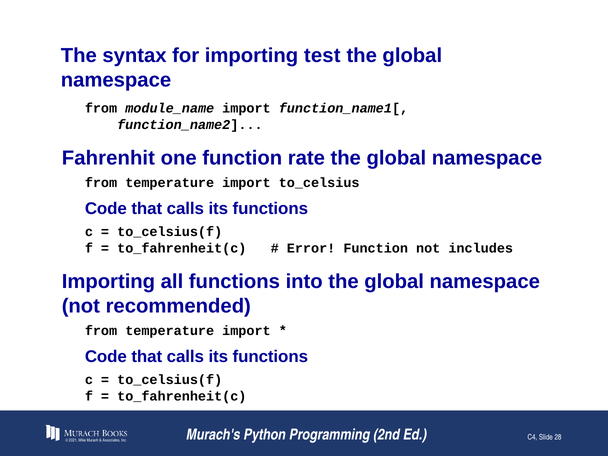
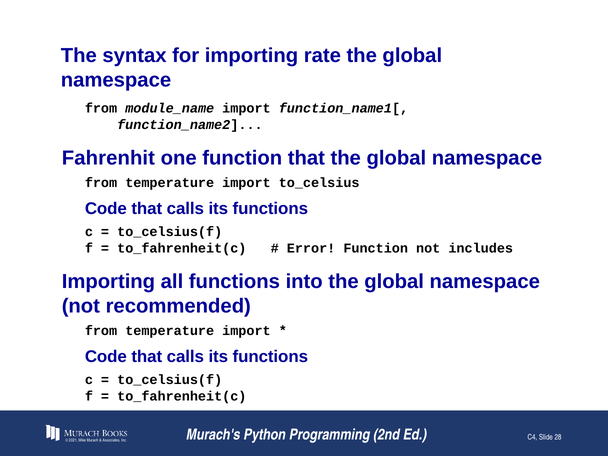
test: test -> rate (322, 56)
function rate: rate -> that (306, 158)
